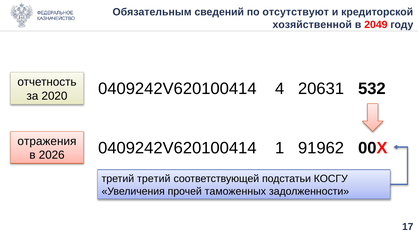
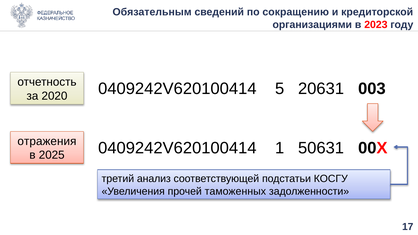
отсутствуют: отсутствуют -> сокращению (296, 12)
хозяйственной: хозяйственной -> организациями (312, 25)
2049: 2049 -> 2023 (376, 25)
4: 4 -> 5 (280, 89)
532: 532 -> 003 (372, 89)
91962: 91962 -> 50631 (321, 148)
2026: 2026 -> 2025 (52, 155)
третий третий: третий -> анализ (154, 179)
